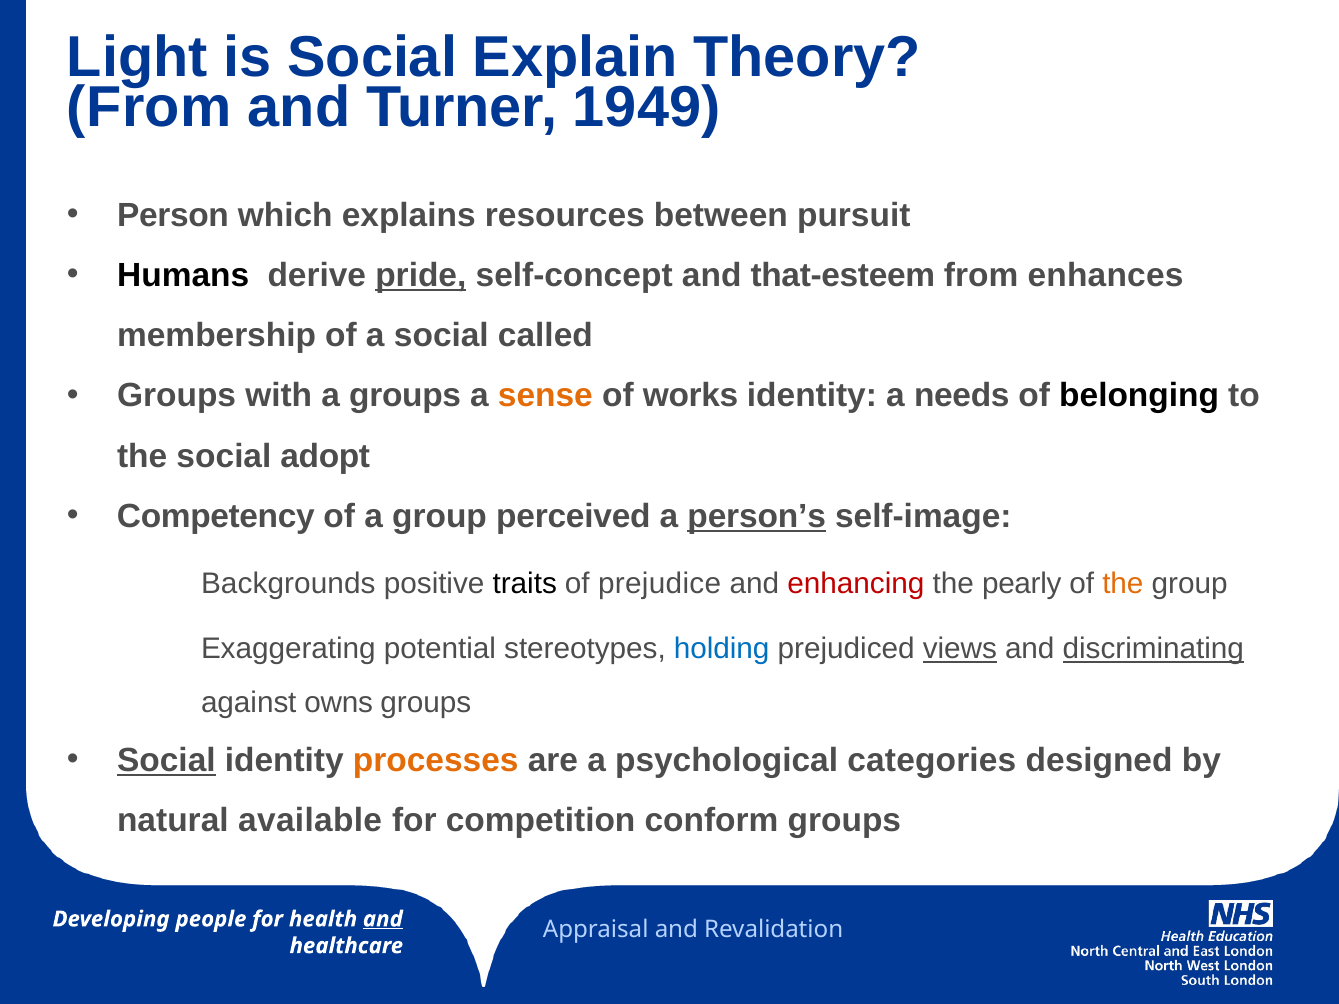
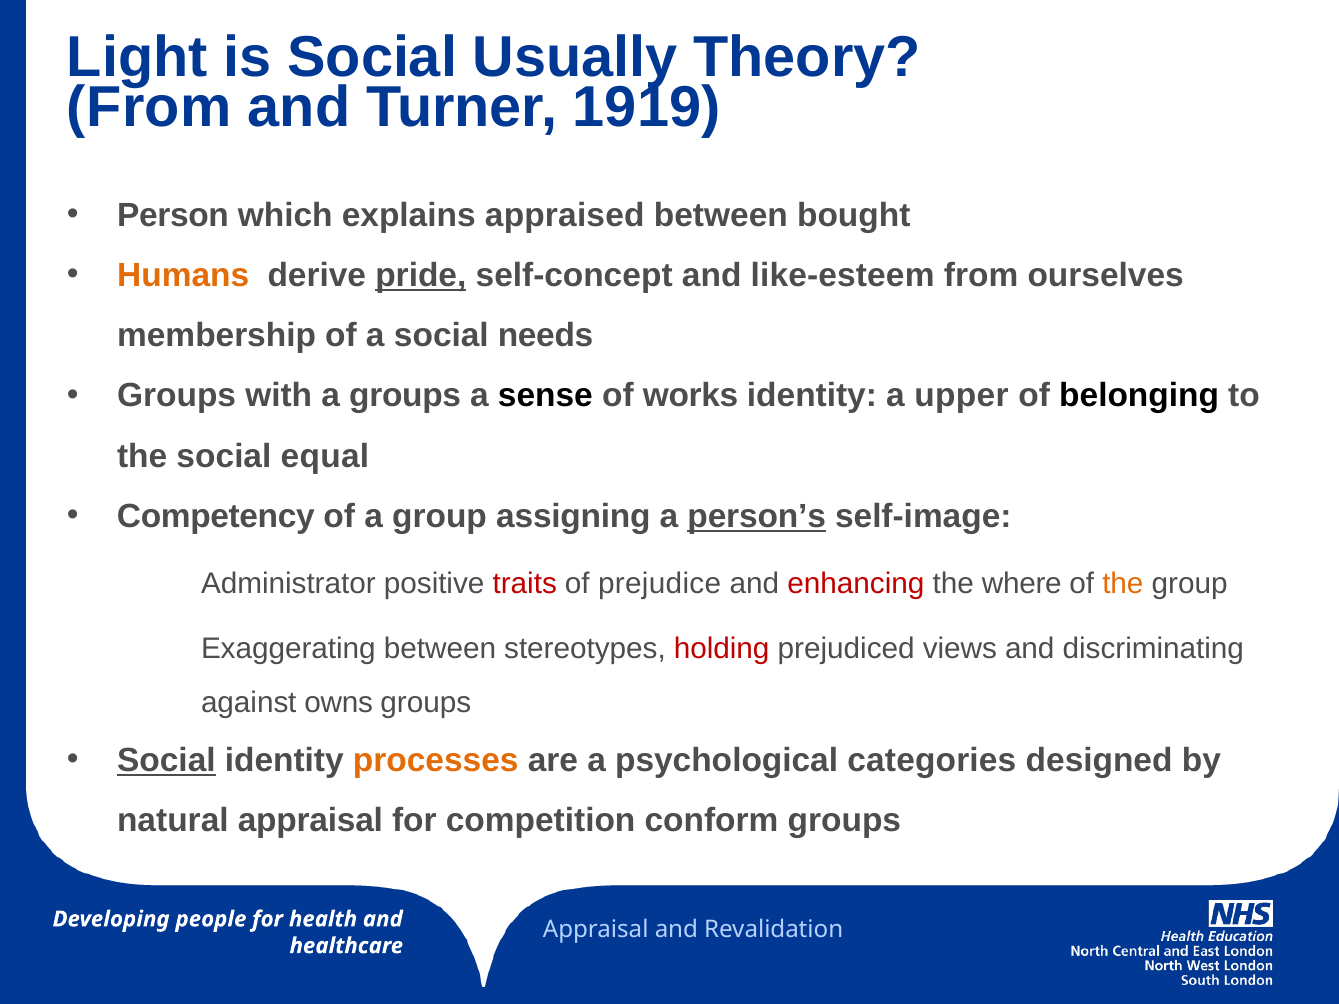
Explain: Explain -> Usually (575, 57)
1949: 1949 -> 1919 (647, 107)
resources: resources -> appraised (565, 215)
pursuit: pursuit -> bought (854, 215)
Humans colour: black -> orange (183, 275)
that-esteem: that-esteem -> like-esteem (843, 275)
enhances: enhances -> ourselves (1106, 275)
called: called -> needs (546, 336)
sense colour: orange -> black (545, 396)
needs: needs -> upper (961, 396)
adopt: adopt -> equal (325, 456)
perceived: perceived -> assigning (573, 516)
Backgrounds: Backgrounds -> Administrator (288, 584)
traits colour: black -> red (525, 584)
pearly: pearly -> where (1022, 584)
Exaggerating potential: potential -> between (440, 649)
holding colour: blue -> red (722, 649)
views underline: present -> none (960, 649)
discriminating underline: present -> none (1153, 649)
natural available: available -> appraisal (310, 821)
and underline: present -> none (383, 919)
